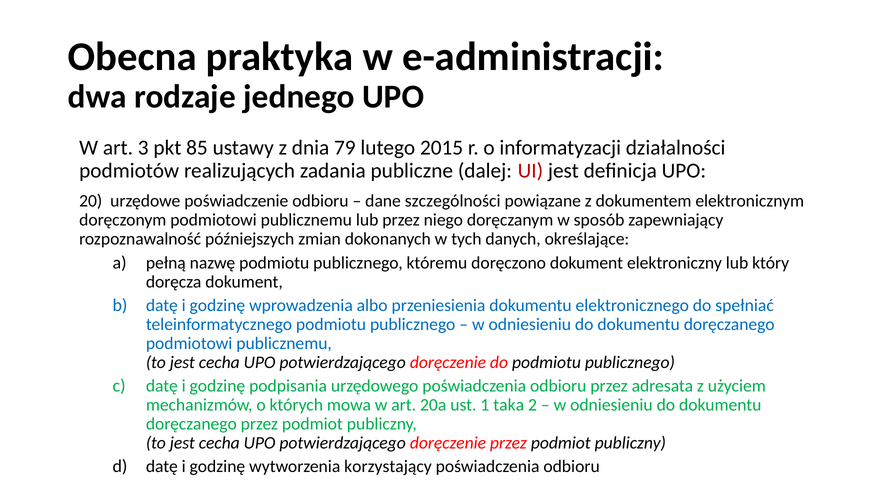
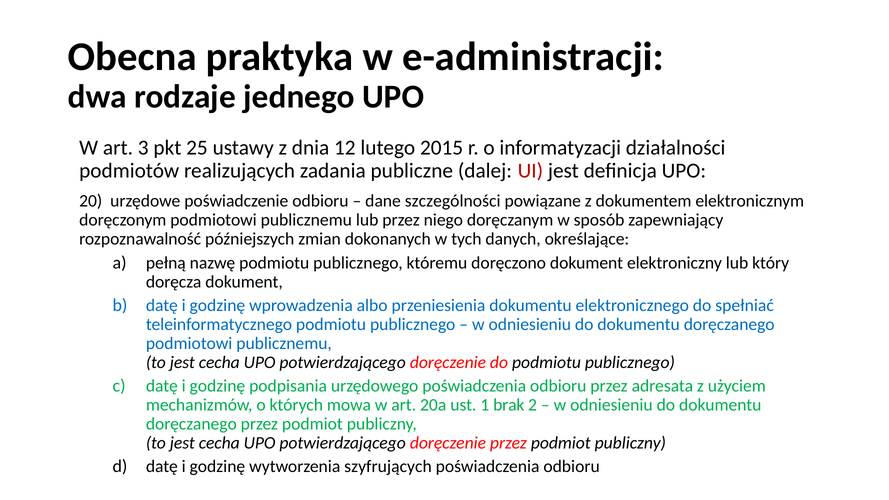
85: 85 -> 25 (197, 148)
79: 79 -> 12 (345, 148)
taka: taka -> brak (509, 405)
korzystający: korzystający -> szyfrujących (388, 467)
